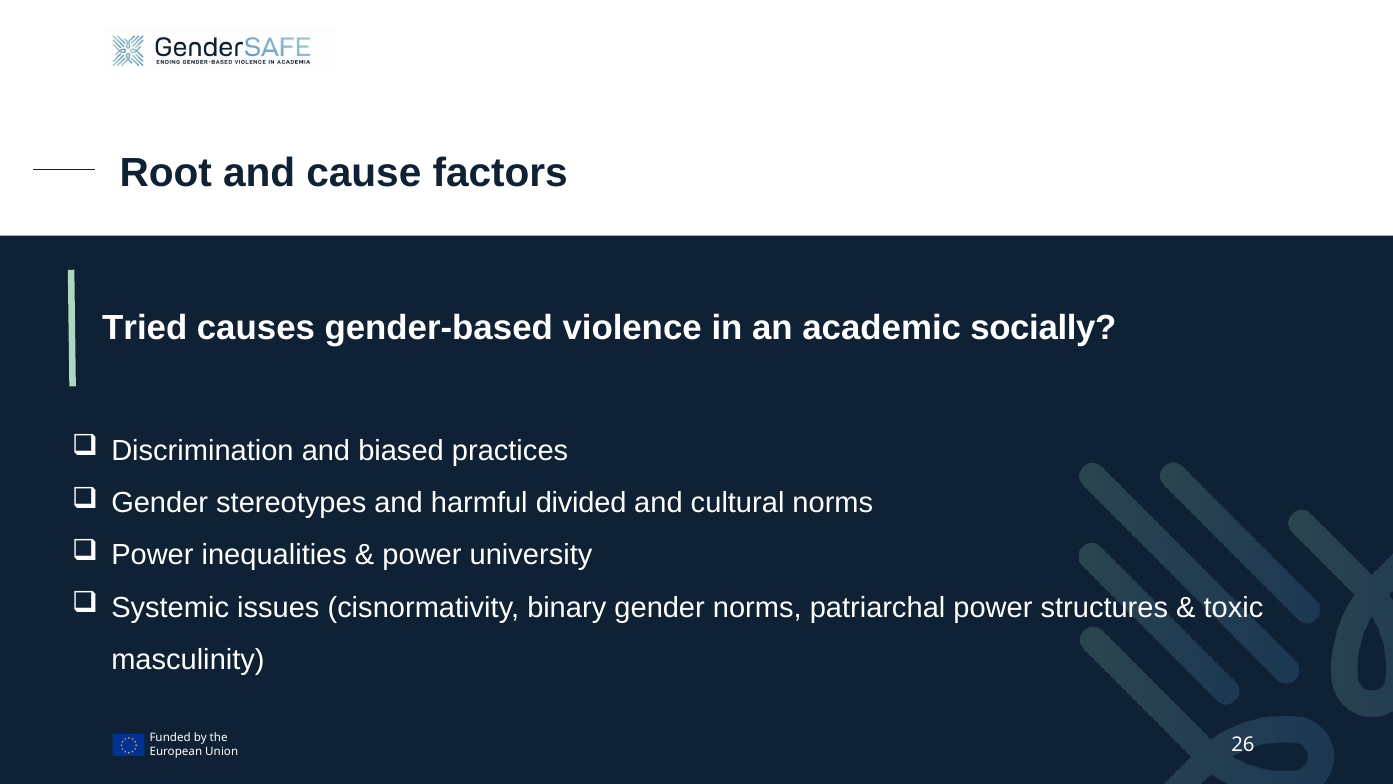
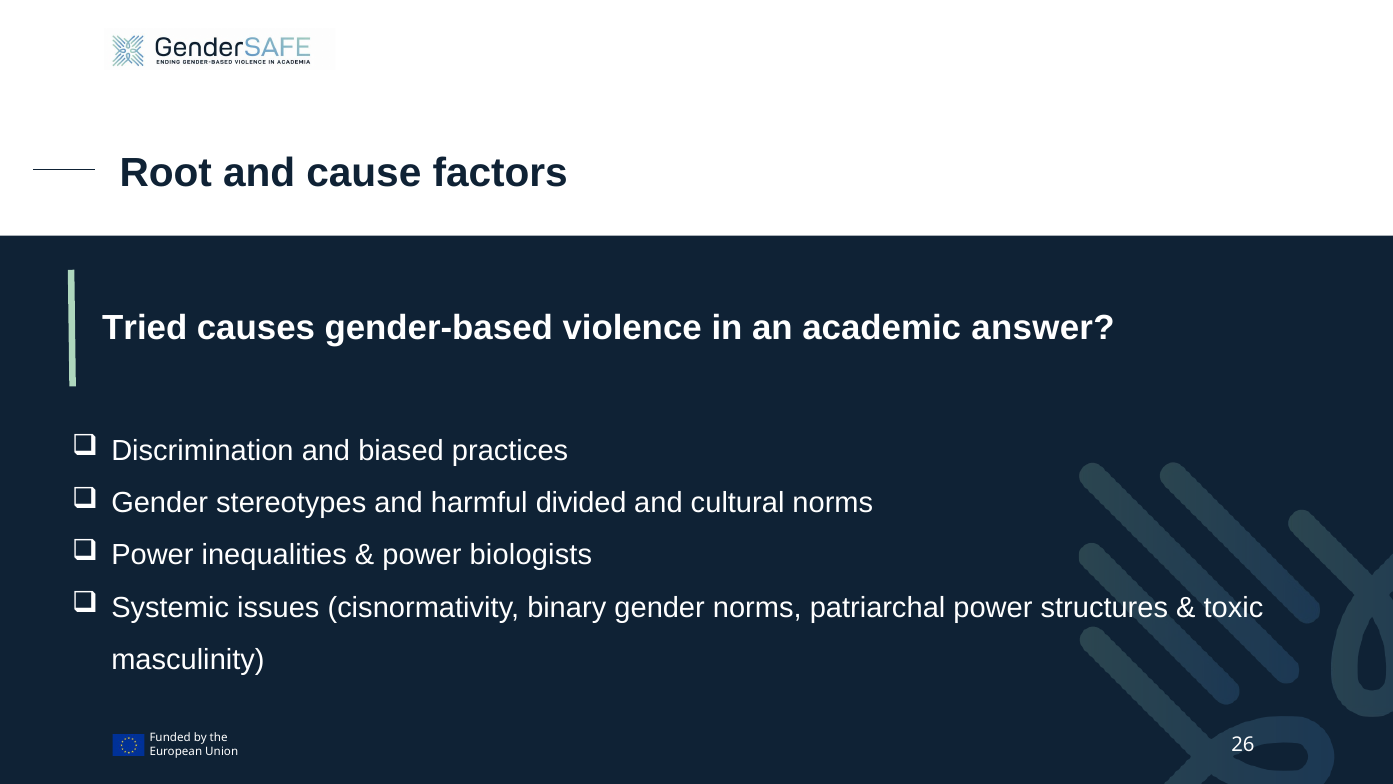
socially: socially -> answer (1043, 328)
university: university -> biologists (531, 555)
